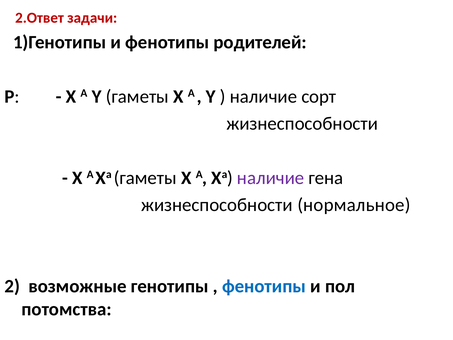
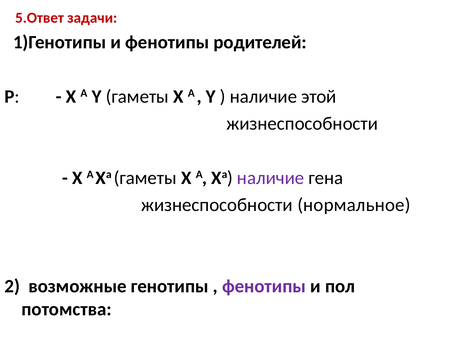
2.Ответ: 2.Ответ -> 5.Ответ (39, 18)
сорт: сорт -> этой (319, 96)
фенотипы colour: blue -> purple (264, 286)
